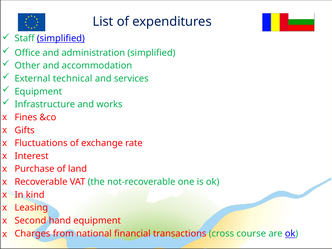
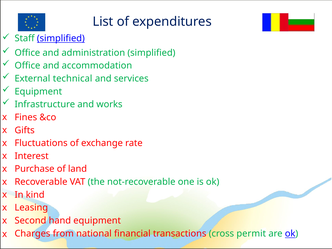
Other: Other -> Office (27, 66)
course: course -> permit (251, 234)
